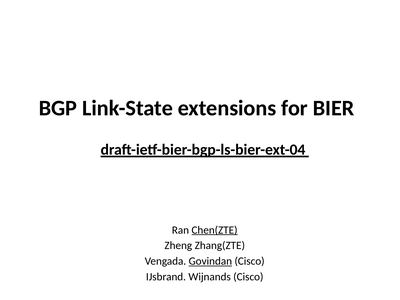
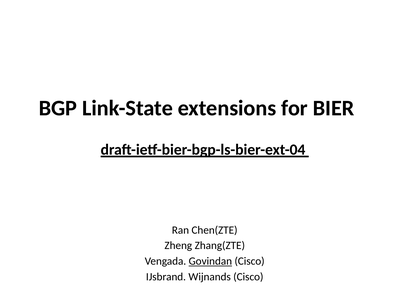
Chen(ZTE underline: present -> none (215, 230)
